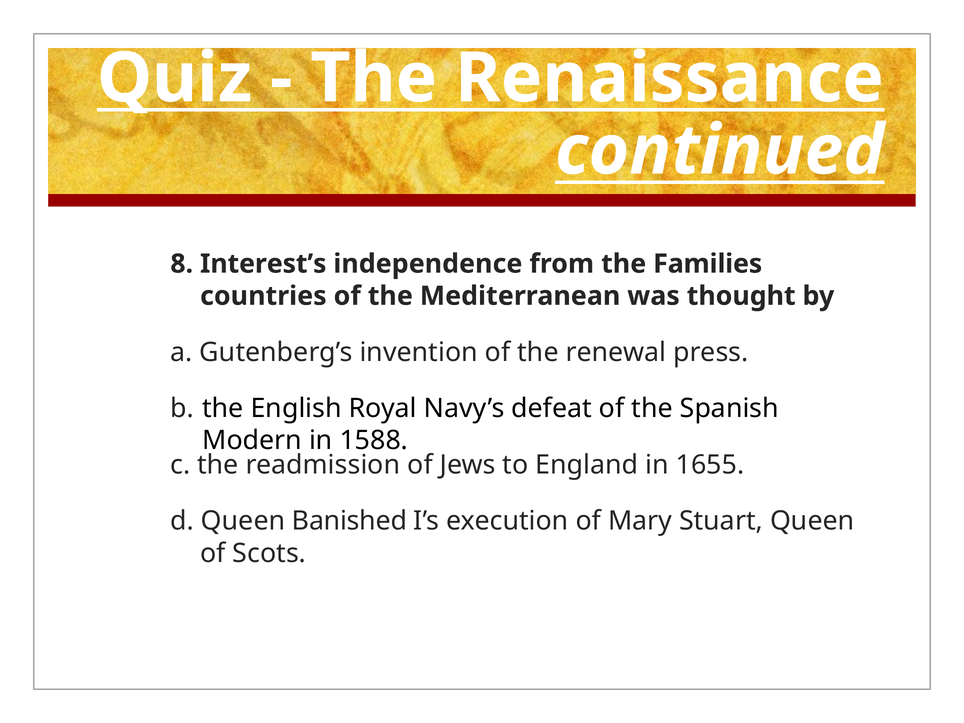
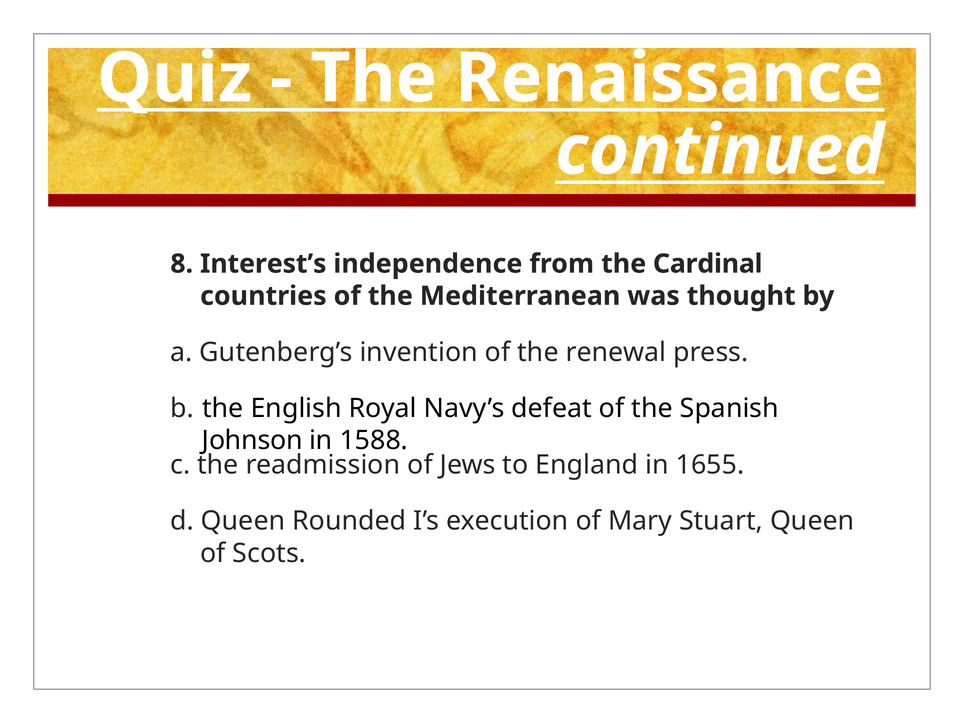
Families: Families -> Cardinal (708, 264)
Modern: Modern -> Johnson (252, 440)
Banished: Banished -> Rounded (349, 521)
